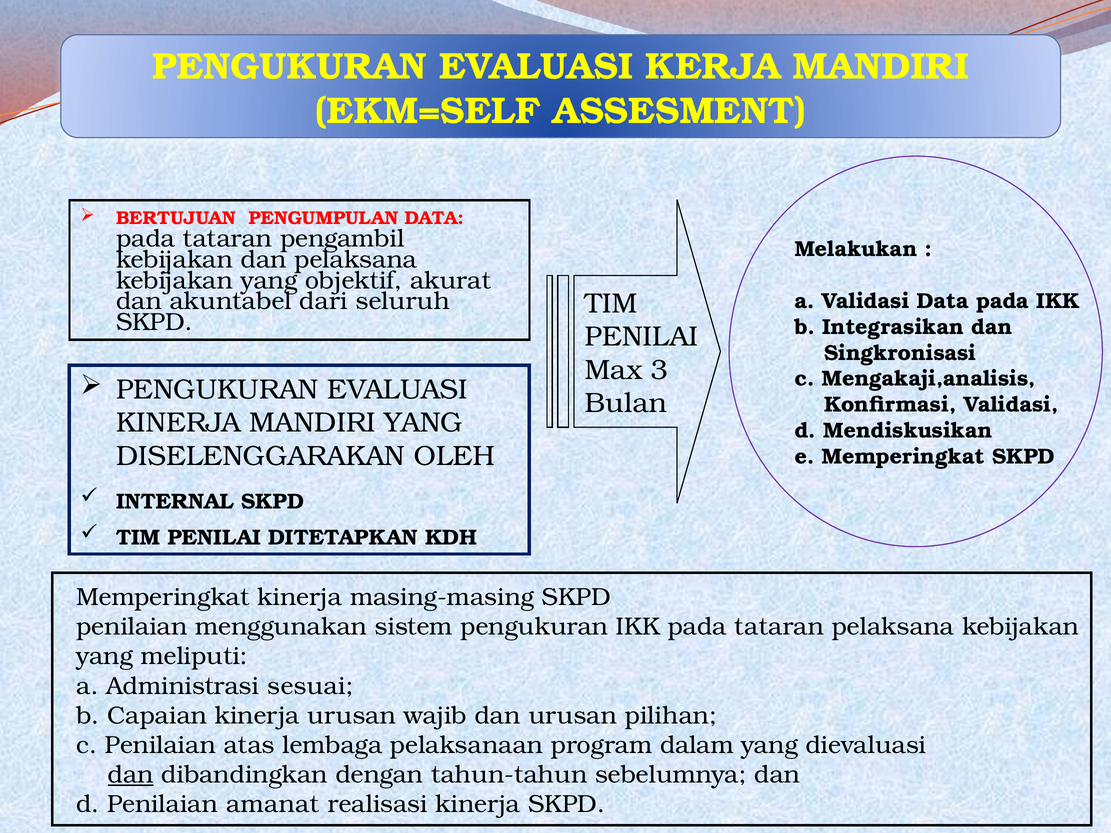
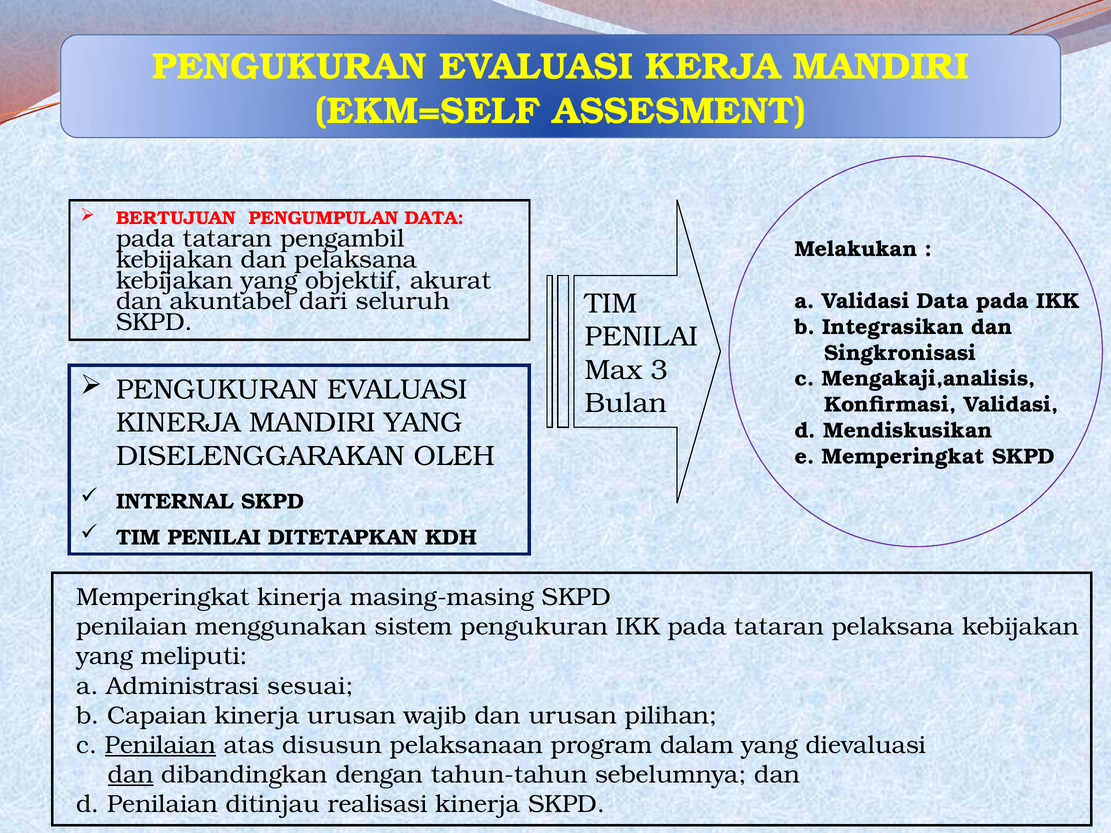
Penilaian underline: none -> present (160, 745)
lembaga: lembaga -> disusun (332, 745)
amanat: amanat -> ditinjau (273, 805)
